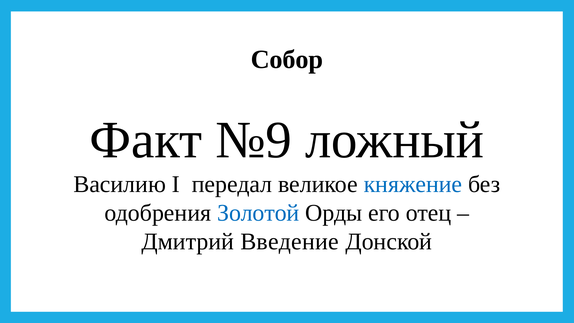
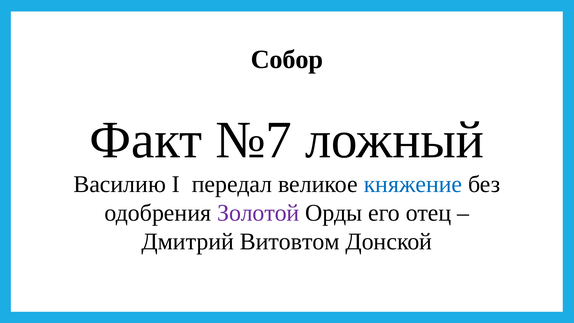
№9: №9 -> №7 (254, 140)
Золотой colour: blue -> purple (258, 213)
Введение: Введение -> Витовтом (290, 242)
